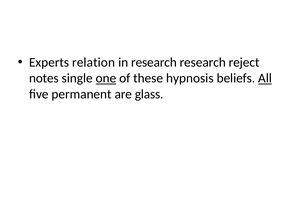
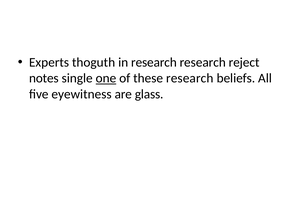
relation: relation -> thoguth (94, 63)
these hypnosis: hypnosis -> research (190, 78)
All underline: present -> none (265, 78)
permanent: permanent -> eyewitness (82, 94)
